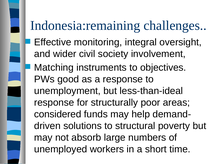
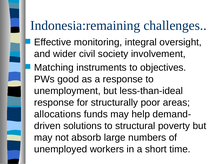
considered: considered -> allocations (58, 114)
